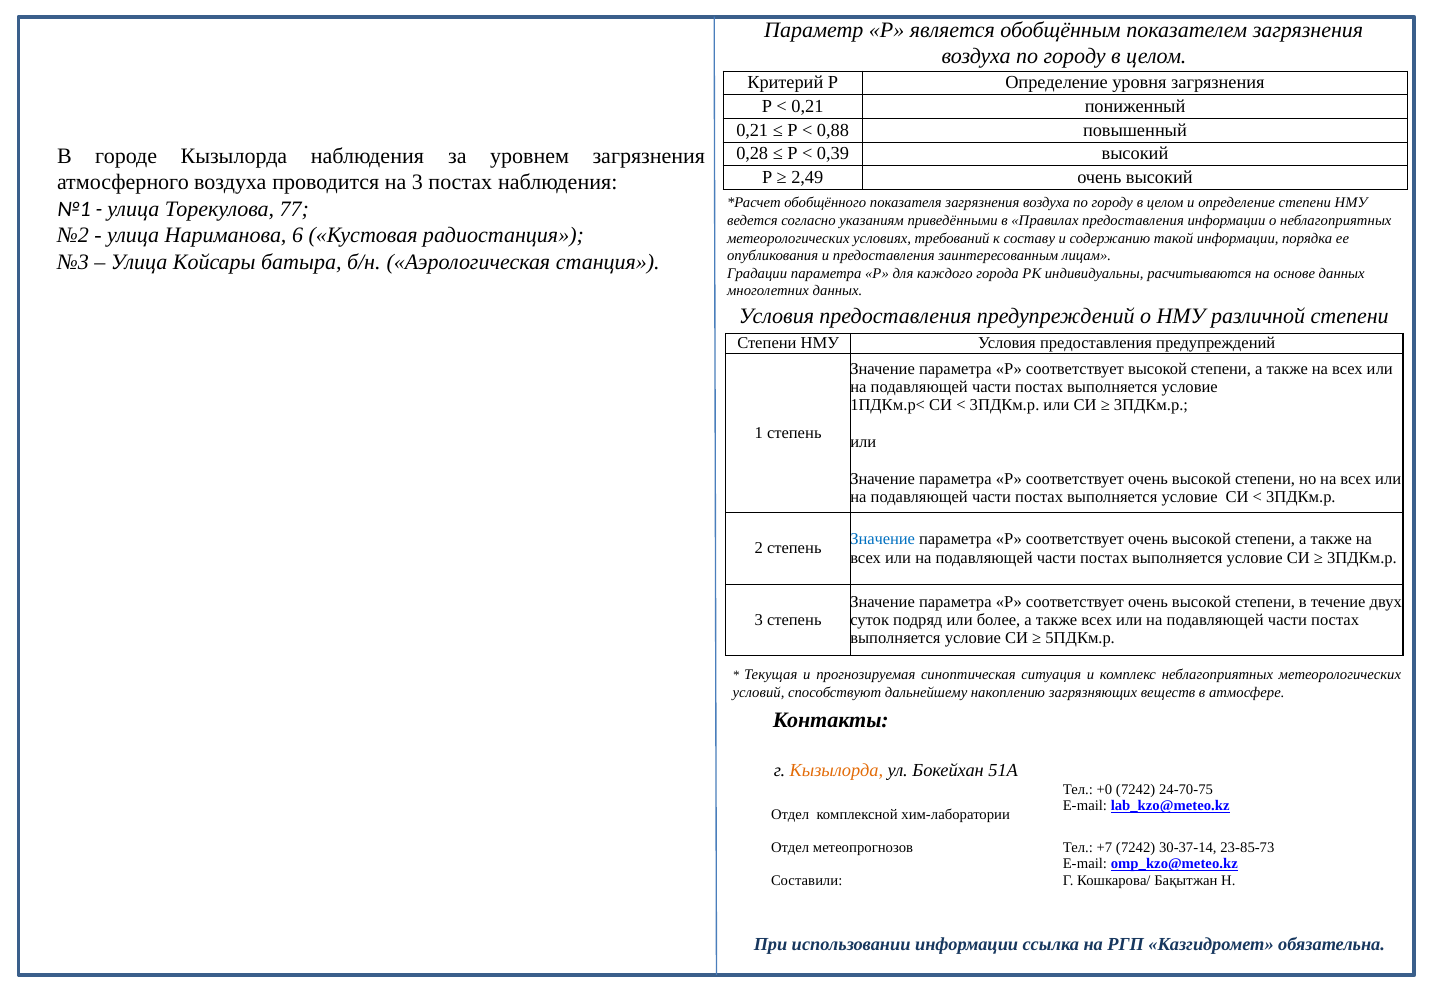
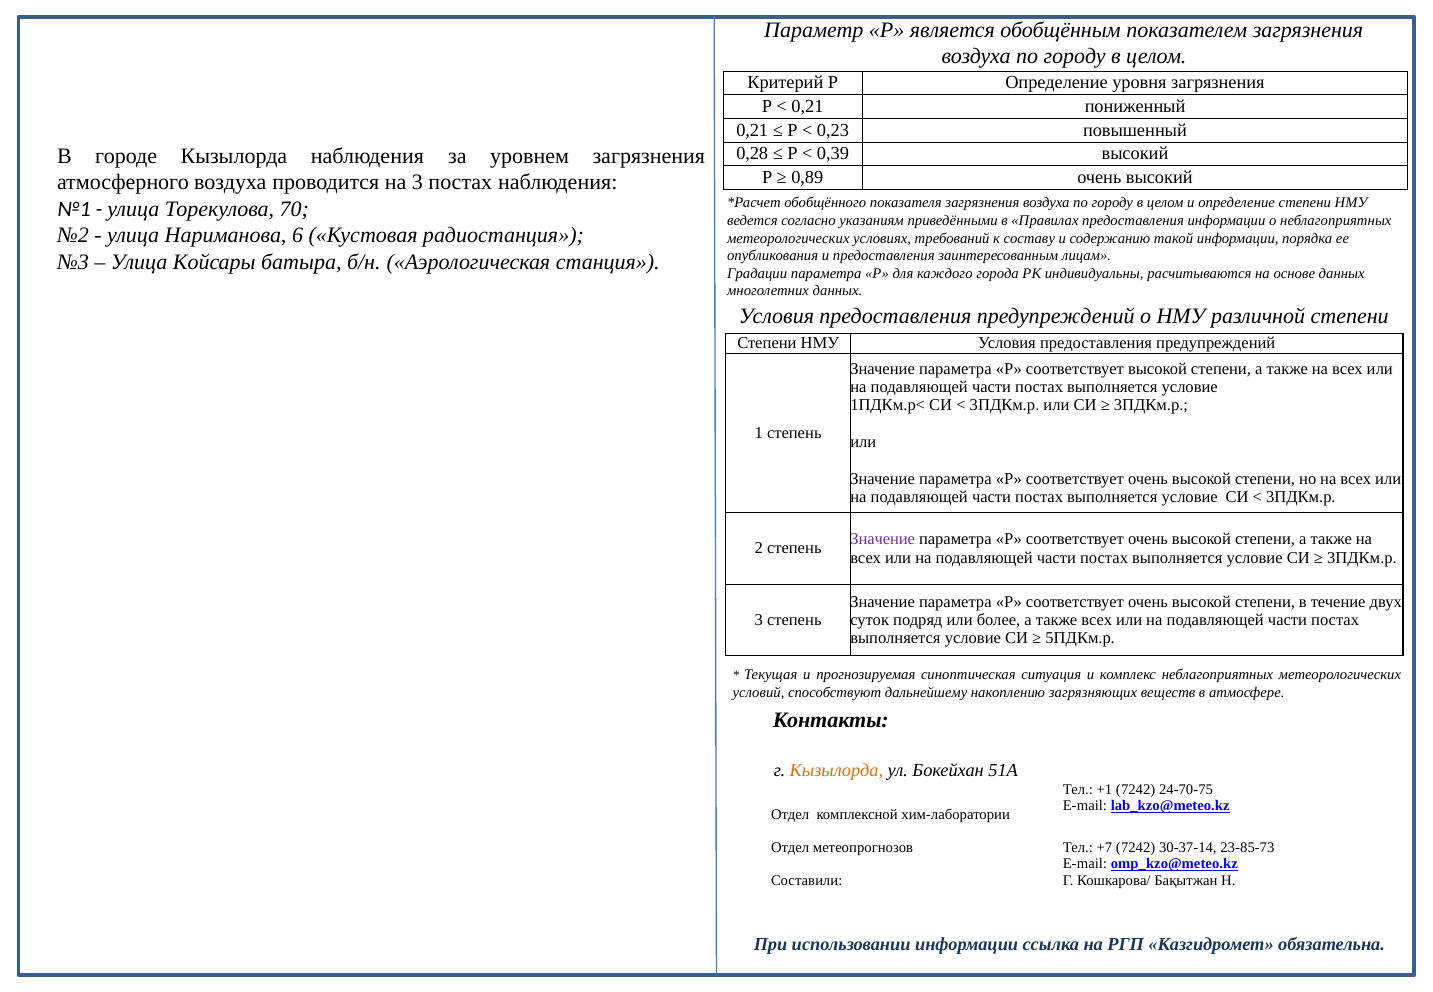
0,88: 0,88 -> 0,23 (833, 130)
2,49: 2,49 -> 0,89 (807, 177)
77: 77 -> 70 (294, 209)
Значение colour: blue -> purple (883, 539)
+0: +0 -> +1 (1104, 790)
